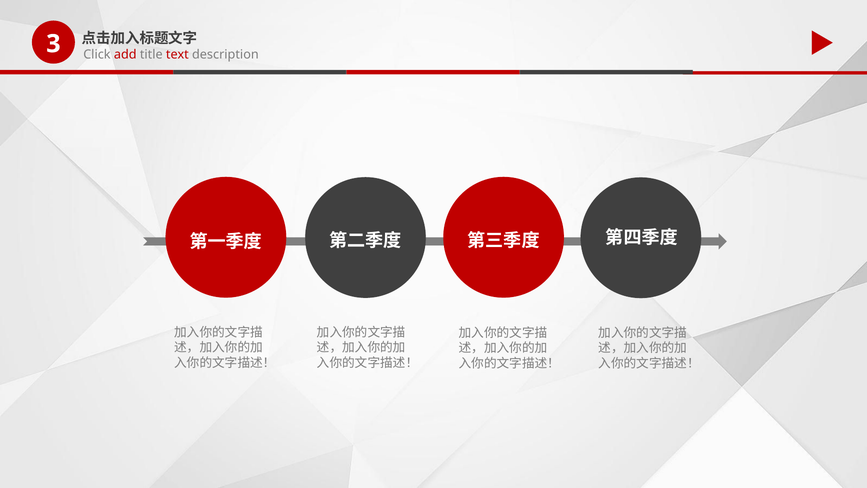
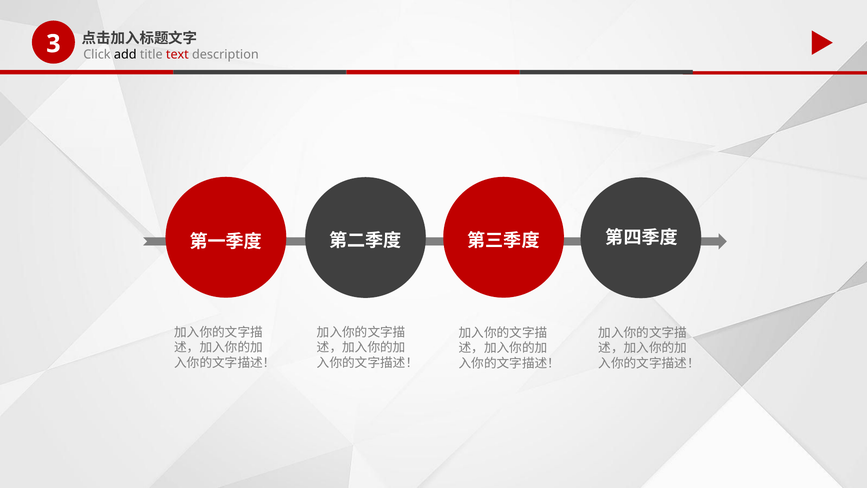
add colour: red -> black (125, 54)
